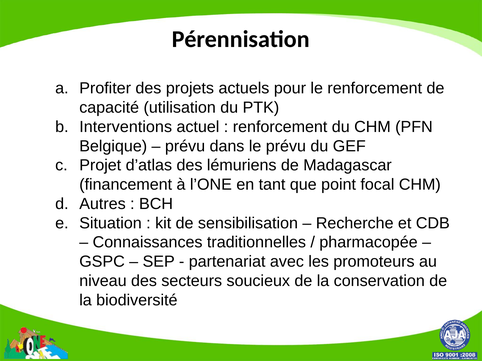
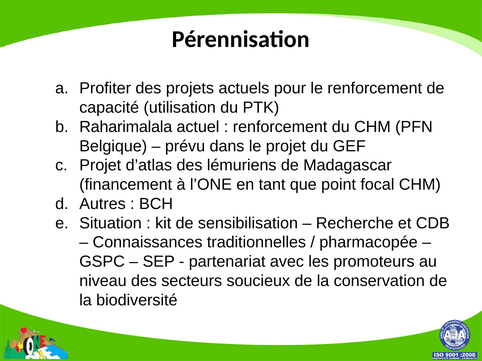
Interventions: Interventions -> Raharimalala (126, 127)
le prévu: prévu -> projet (286, 146)
